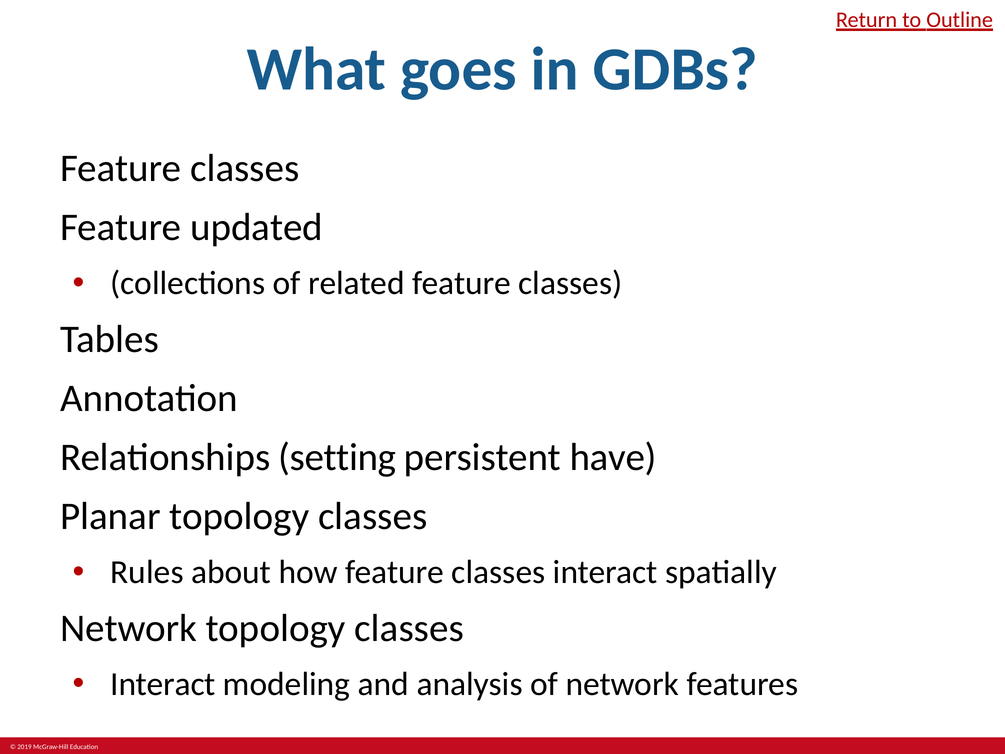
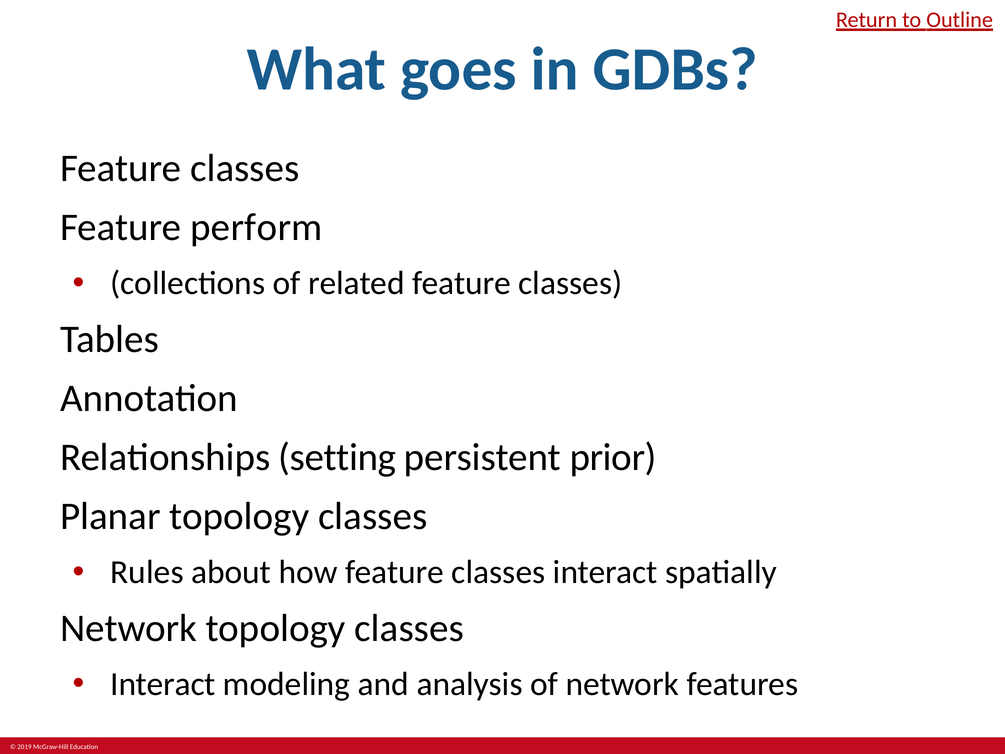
updated: updated -> perform (256, 227)
have: have -> prior (613, 457)
